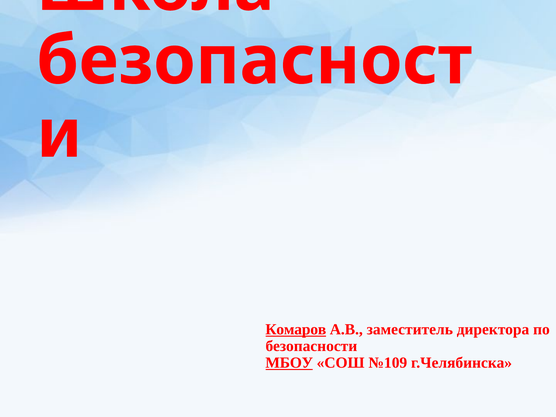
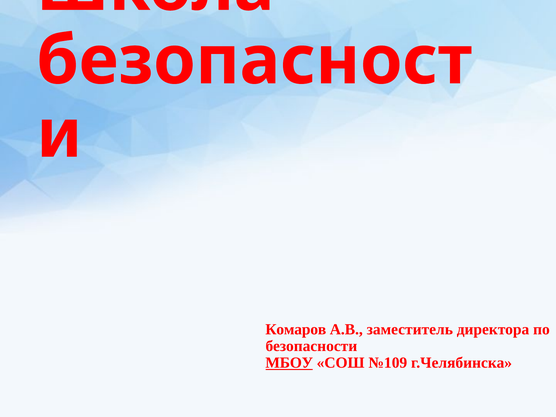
Комаров underline: present -> none (296, 329)
